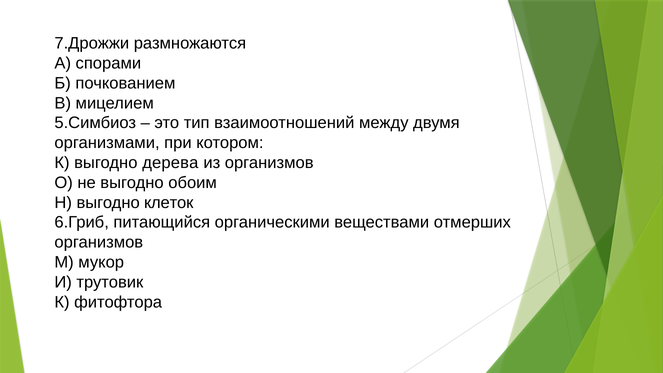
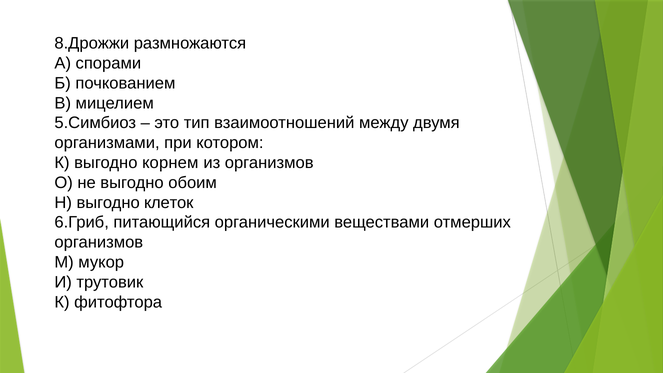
7.Дрожжи: 7.Дрожжи -> 8.Дрожжи (92, 43)
дерева: дерева -> корнем (170, 163)
